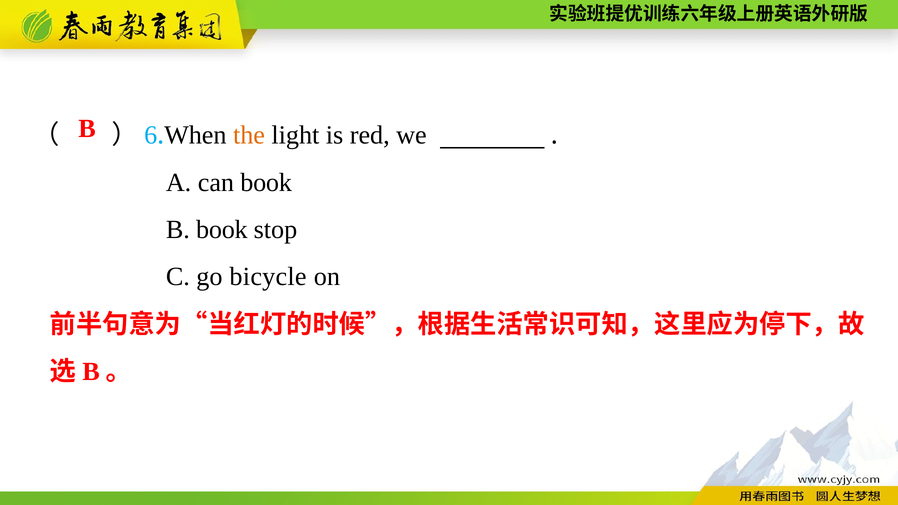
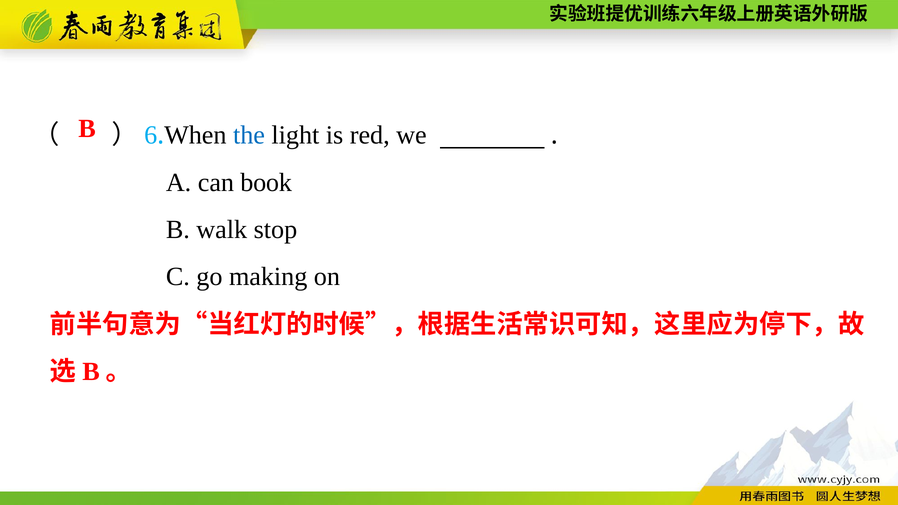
the colour: orange -> blue (249, 135)
B book: book -> walk (222, 230)
bicycle: bicycle -> making (268, 277)
